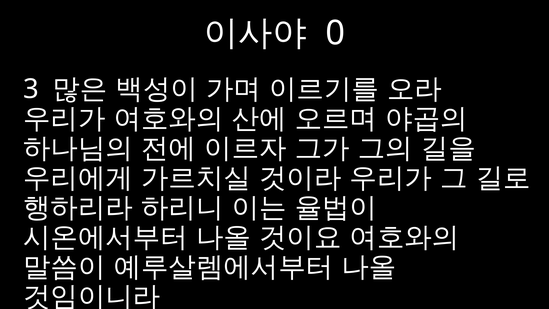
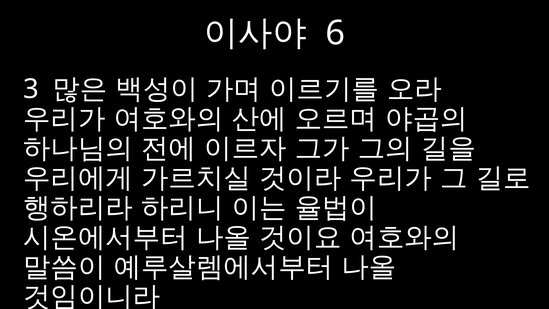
0: 0 -> 6 (335, 33)
